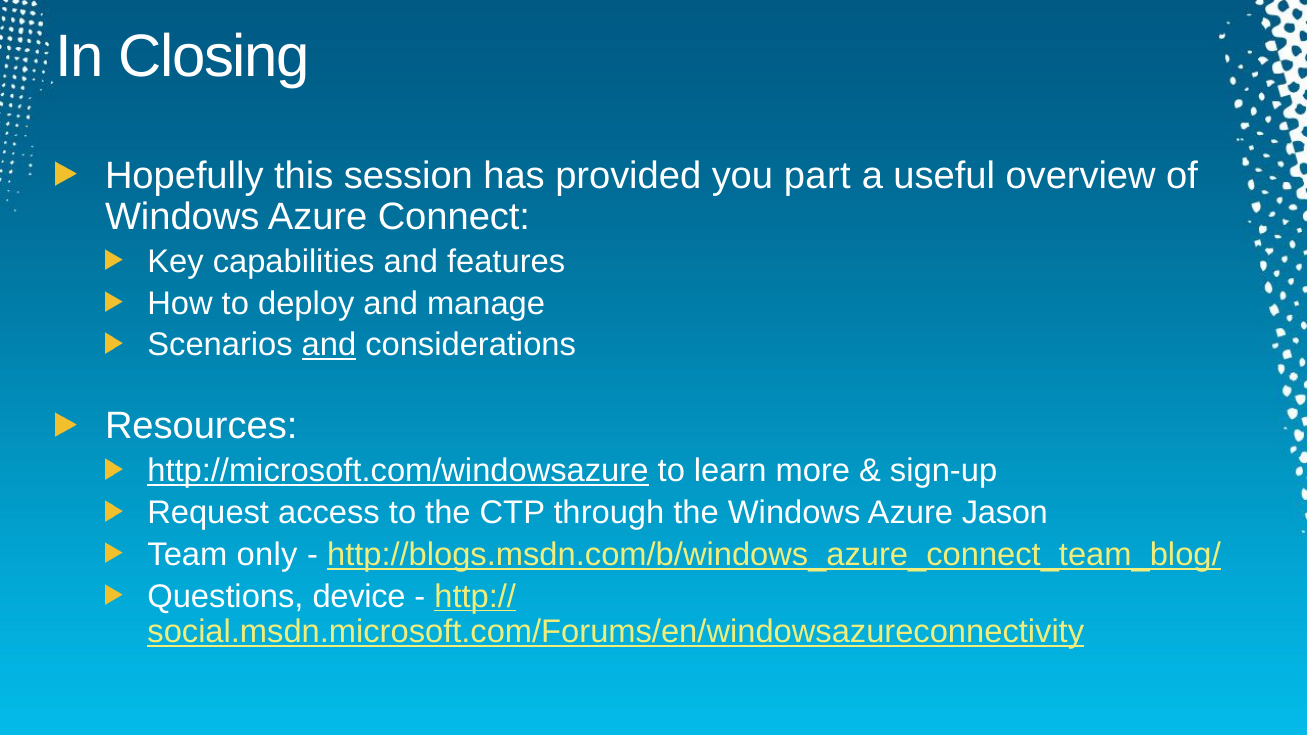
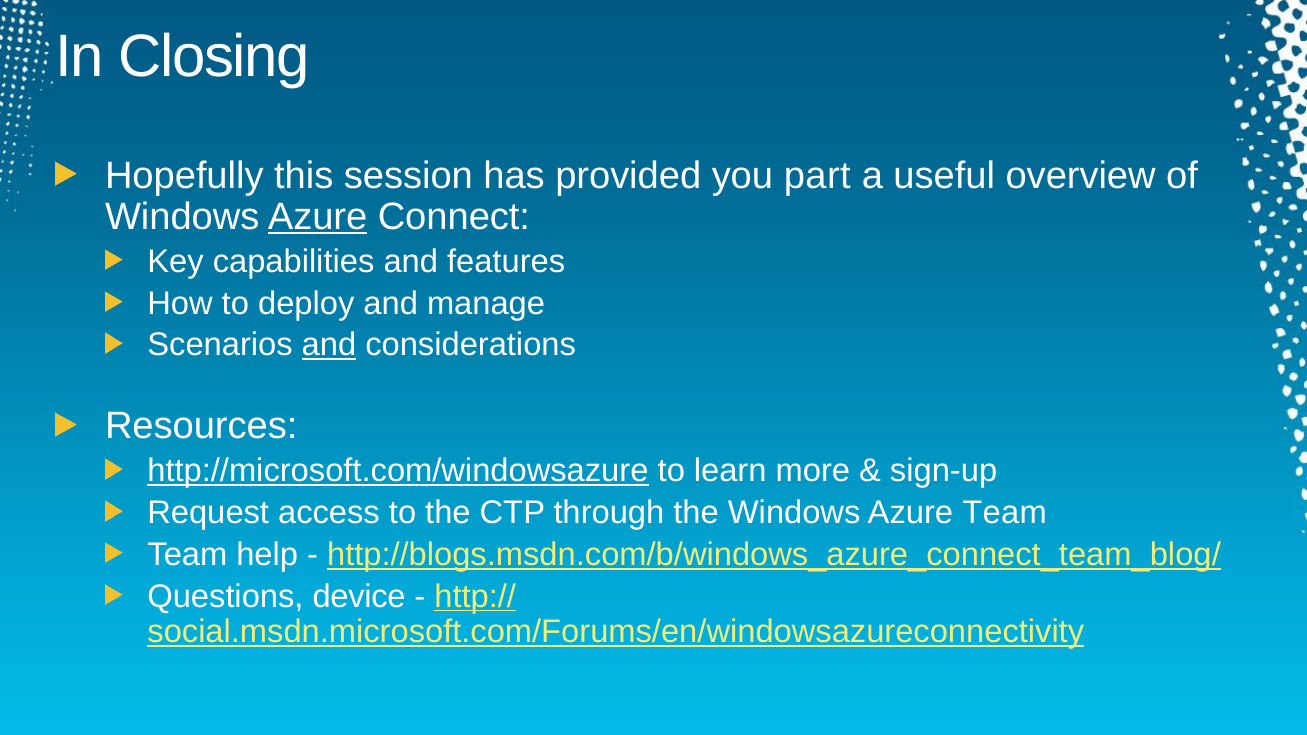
Azure underline: none -> present (318, 217)
Azure Jason: Jason -> Team (1005, 513)
only: only -> help (267, 555)
